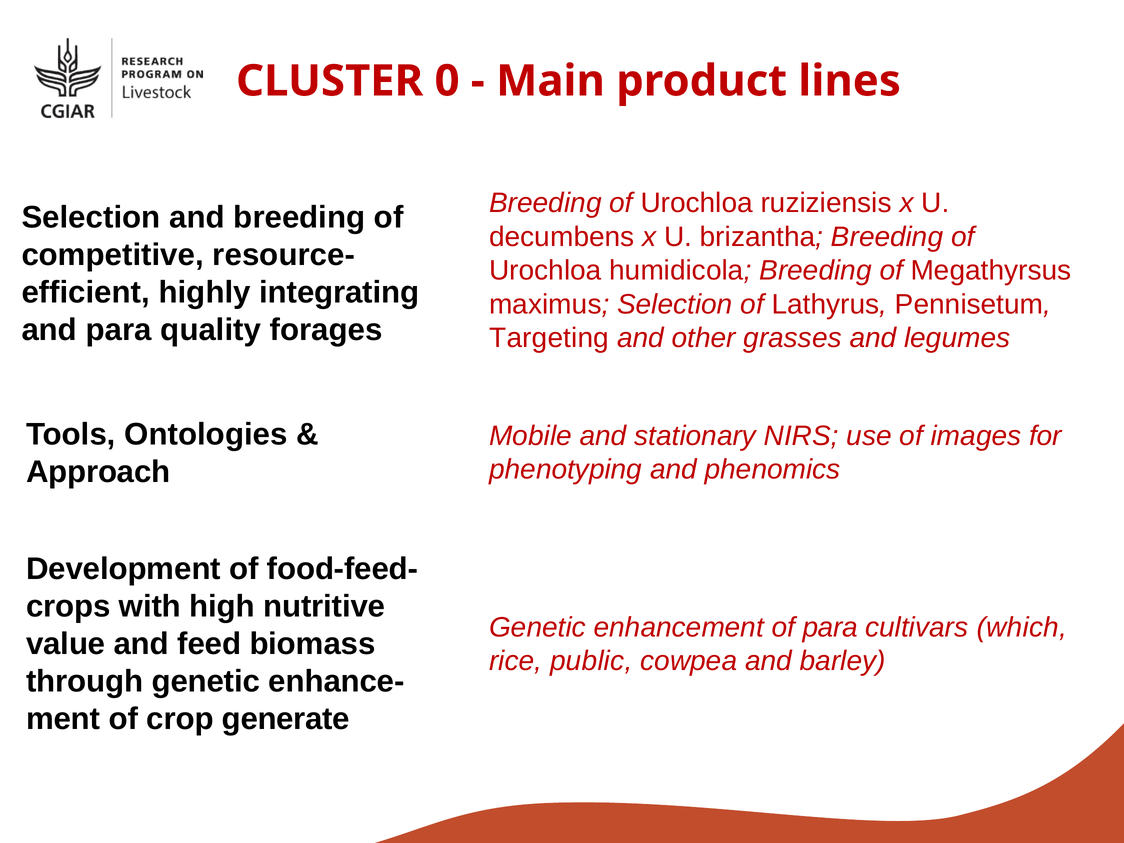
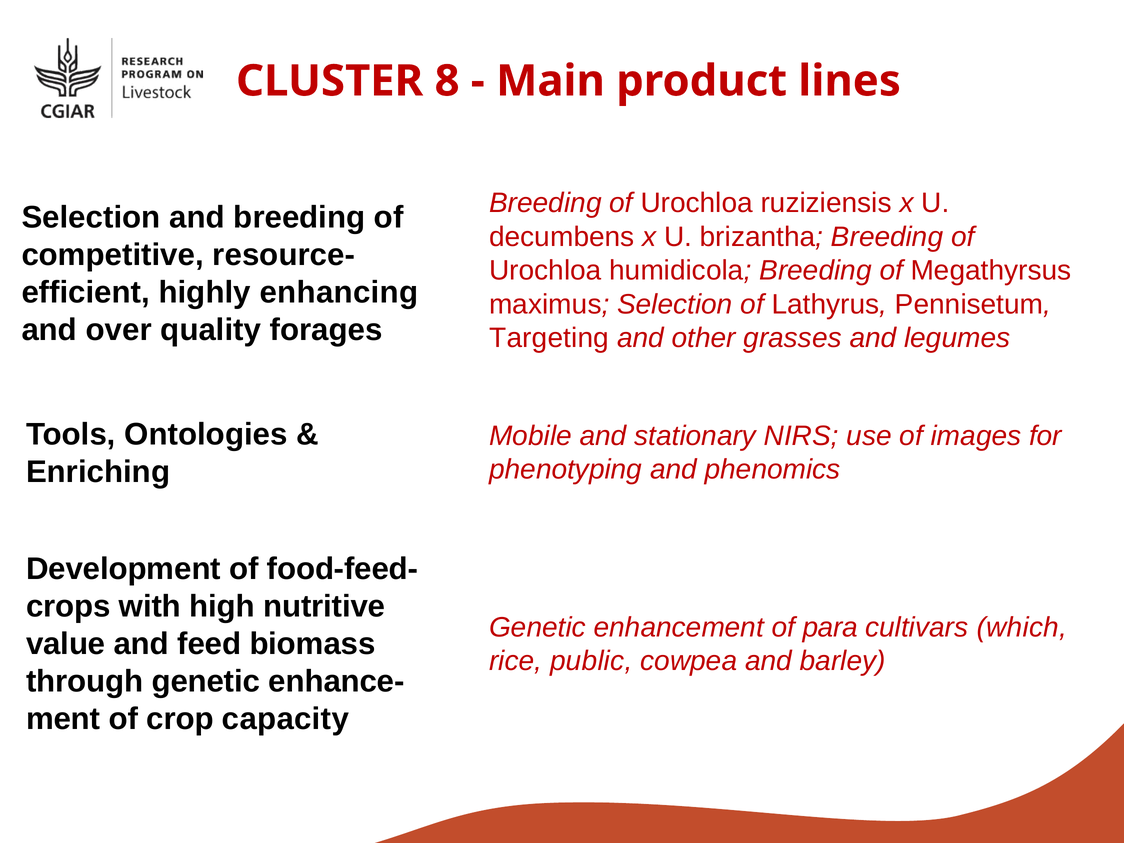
0: 0 -> 8 (447, 81)
integrating: integrating -> enhancing (339, 292)
and para: para -> over (119, 330)
Approach: Approach -> Enriching (98, 472)
generate: generate -> capacity (285, 719)
